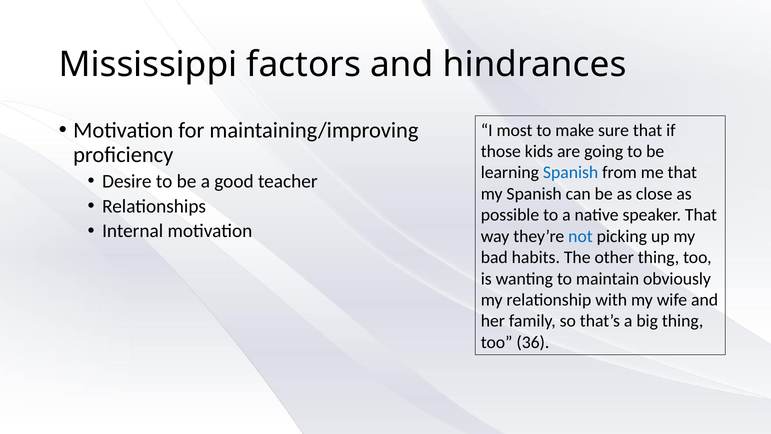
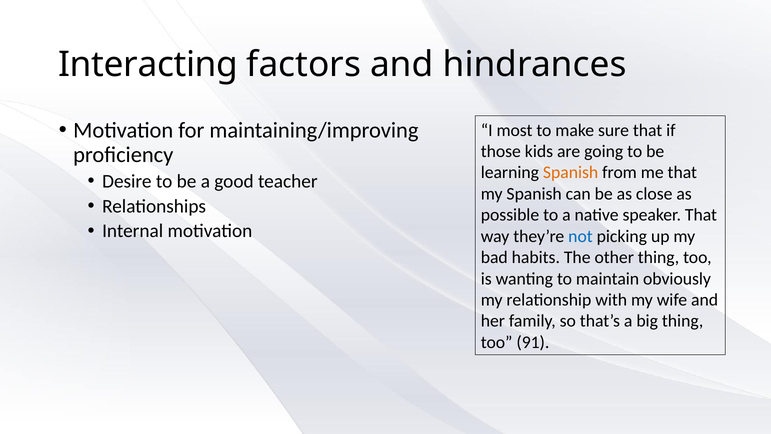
Mississippi: Mississippi -> Interacting (148, 65)
Spanish colour: blue -> orange (571, 173)
36: 36 -> 91 (533, 342)
